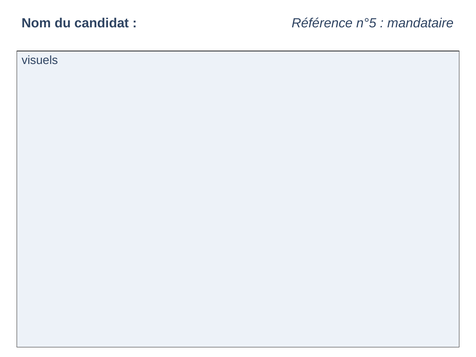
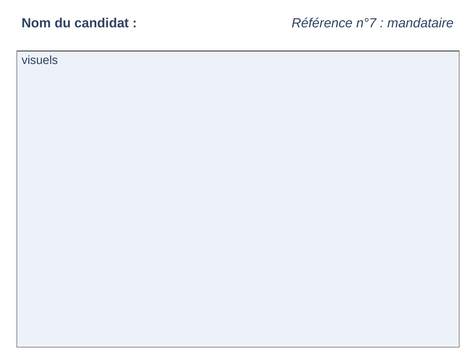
n°5: n°5 -> n°7 (366, 23)
